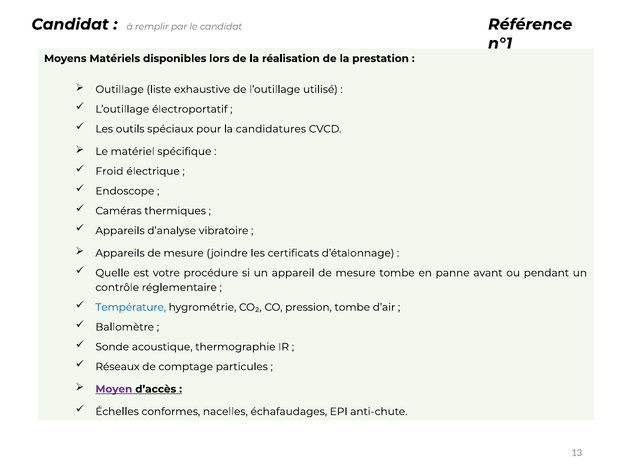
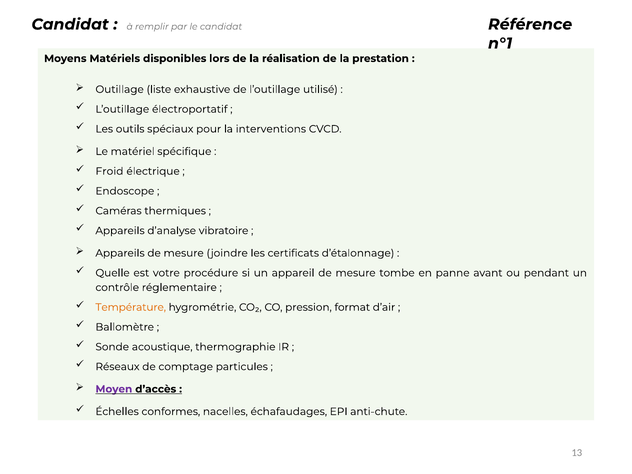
candidatures: candidatures -> interventions (271, 129)
Température colour: blue -> orange (131, 307)
pression tombe: tombe -> format (352, 307)
